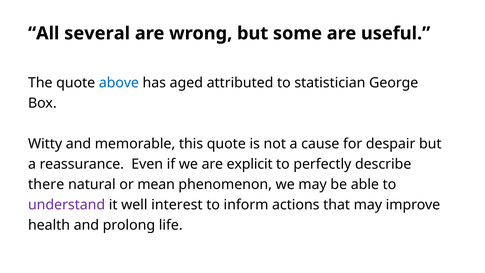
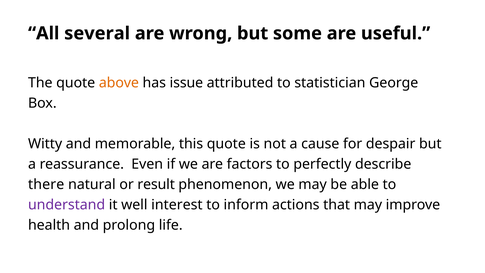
above colour: blue -> orange (119, 83)
aged: aged -> issue (186, 83)
explicit: explicit -> factors (250, 164)
mean: mean -> result (156, 184)
